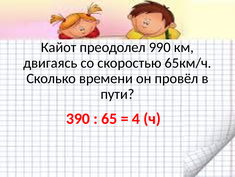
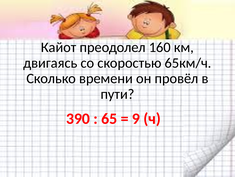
990: 990 -> 160 (160, 47)
4: 4 -> 9 (136, 118)
